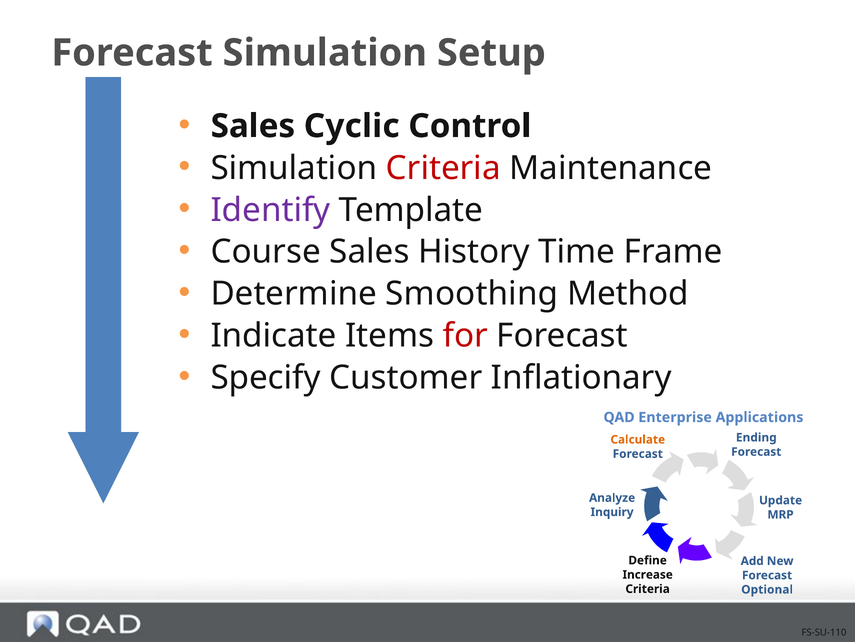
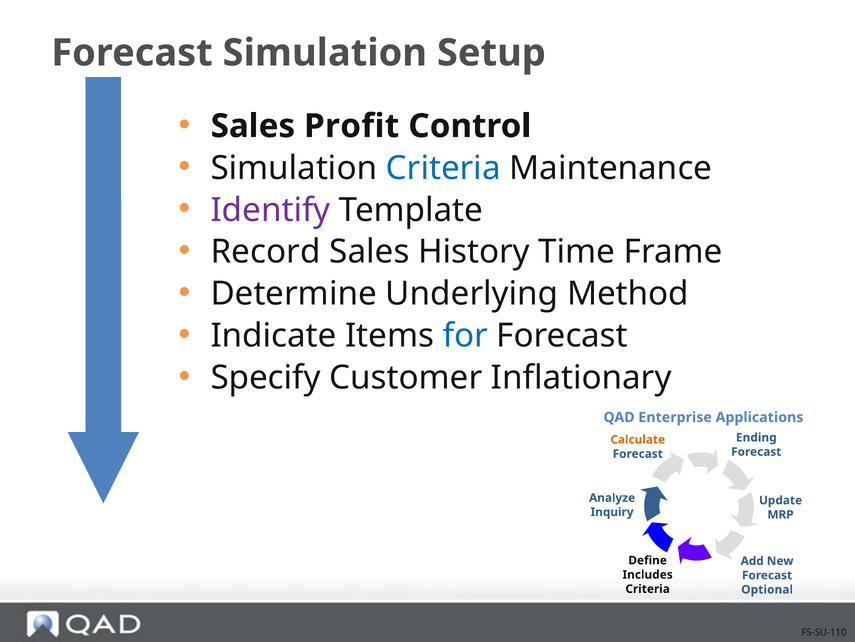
Cyclic: Cyclic -> Profit (352, 126)
Criteria colour: red -> blue (443, 168)
Course: Course -> Record (266, 252)
Smoothing: Smoothing -> Underlying (472, 294)
for colour: red -> blue (465, 336)
Increase: Increase -> Includes (648, 574)
